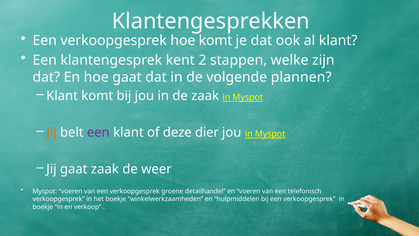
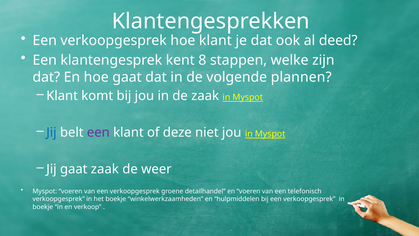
hoe komt: komt -> klant (215, 41)
al klant: klant -> deed (338, 41)
2: 2 -> 8 (202, 60)
Jij colour: orange -> blue (51, 132)
dier: dier -> niet (207, 132)
